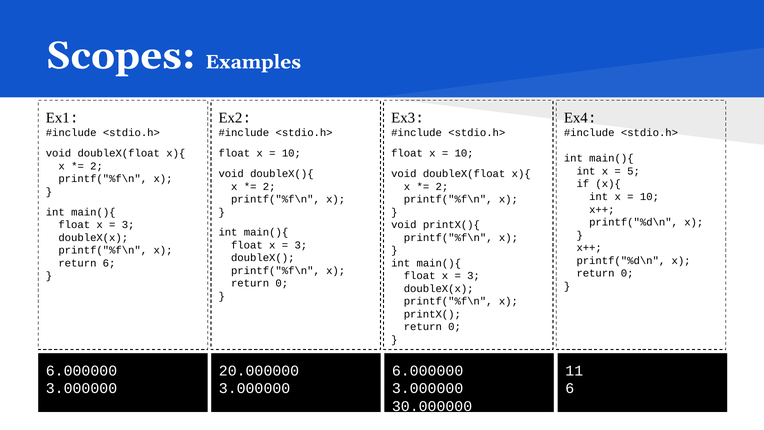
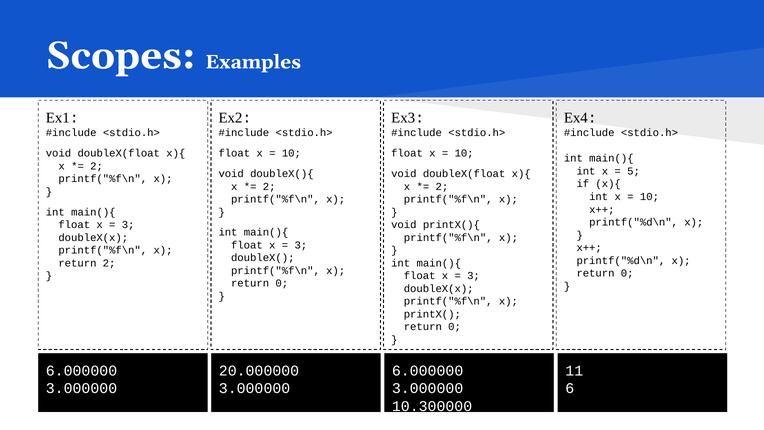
return 6: 6 -> 2 (109, 263)
30.000000: 30.000000 -> 10.300000 (432, 406)
